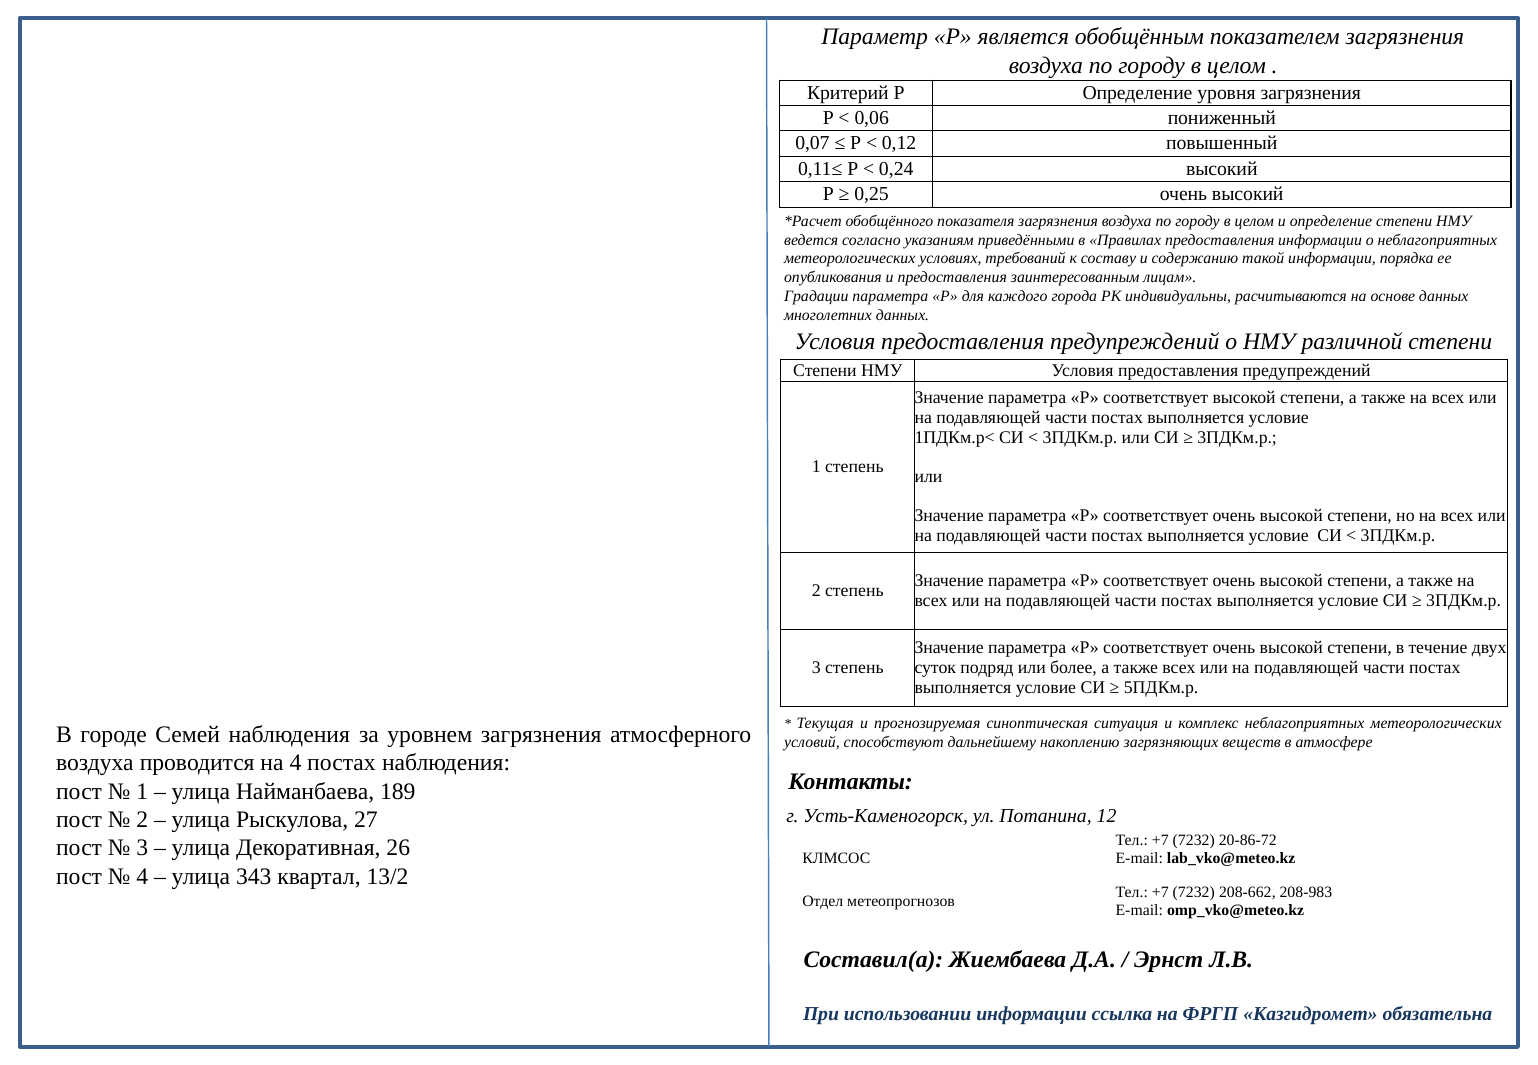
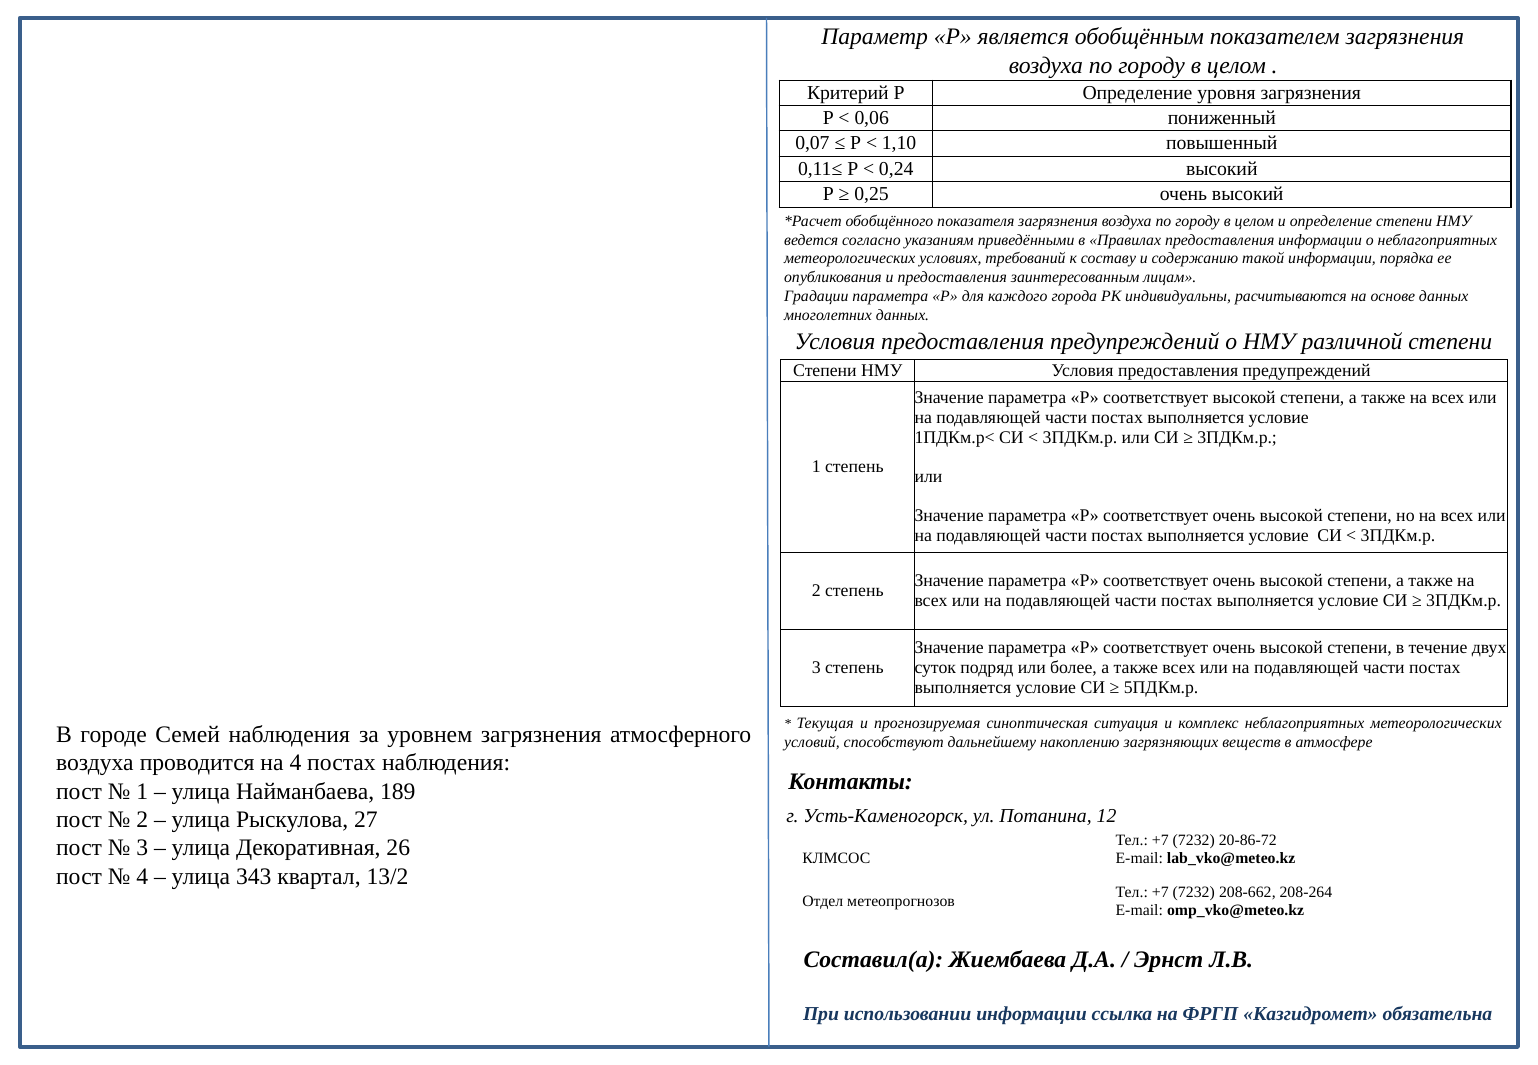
0,12: 0,12 -> 1,10 (899, 143)
208-983: 208-983 -> 208-264 (1306, 892)
